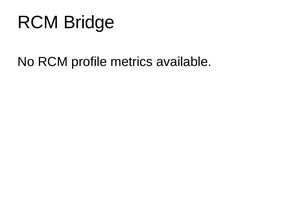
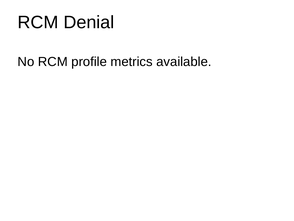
Bridge: Bridge -> Denial (89, 22)
